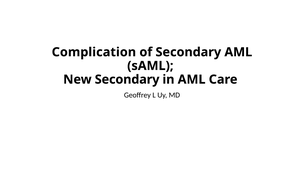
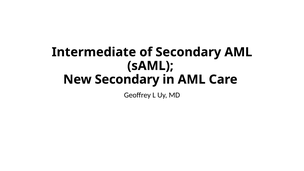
Complication: Complication -> Intermediate (94, 52)
